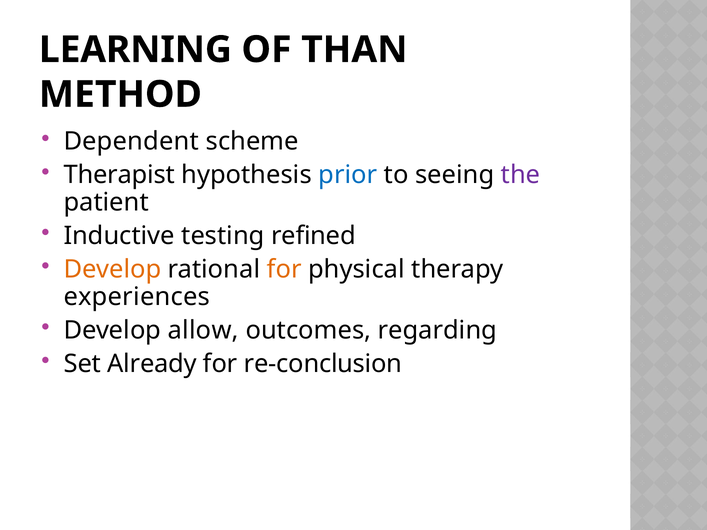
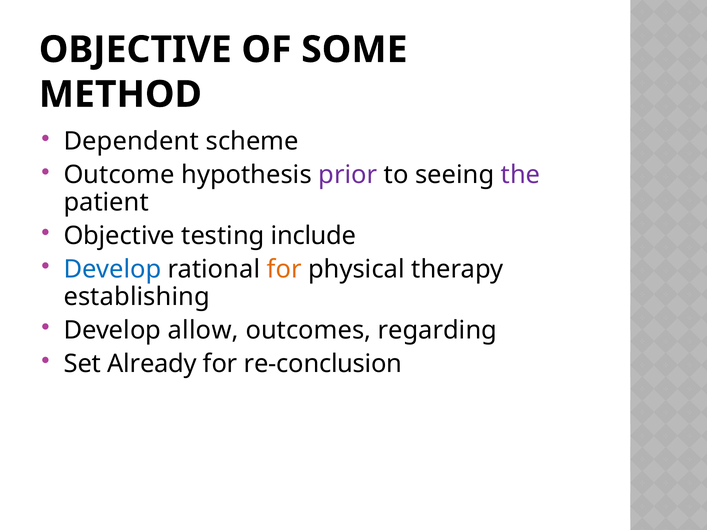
LEARNING: LEARNING -> OBJECTIVE (135, 50)
THAN: THAN -> SOME (354, 50)
Therapist: Therapist -> Outcome (119, 175)
prior colour: blue -> purple (348, 175)
Inductive: Inductive -> Objective (119, 236)
refined: refined -> include (313, 236)
Develop colour: orange -> blue (112, 269)
experiences: experiences -> establishing (137, 297)
